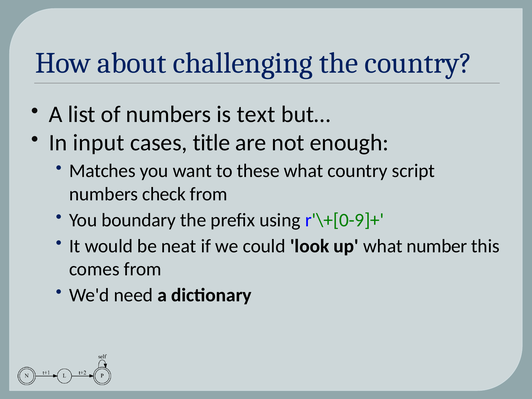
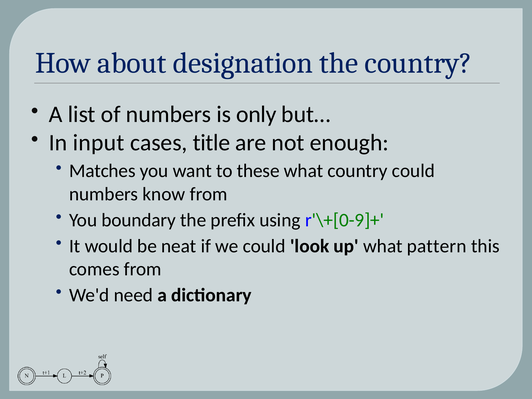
challenging: challenging -> designation (243, 63)
text: text -> only (256, 114)
country script: script -> could (413, 171)
check: check -> know (164, 194)
number: number -> pattern (437, 246)
